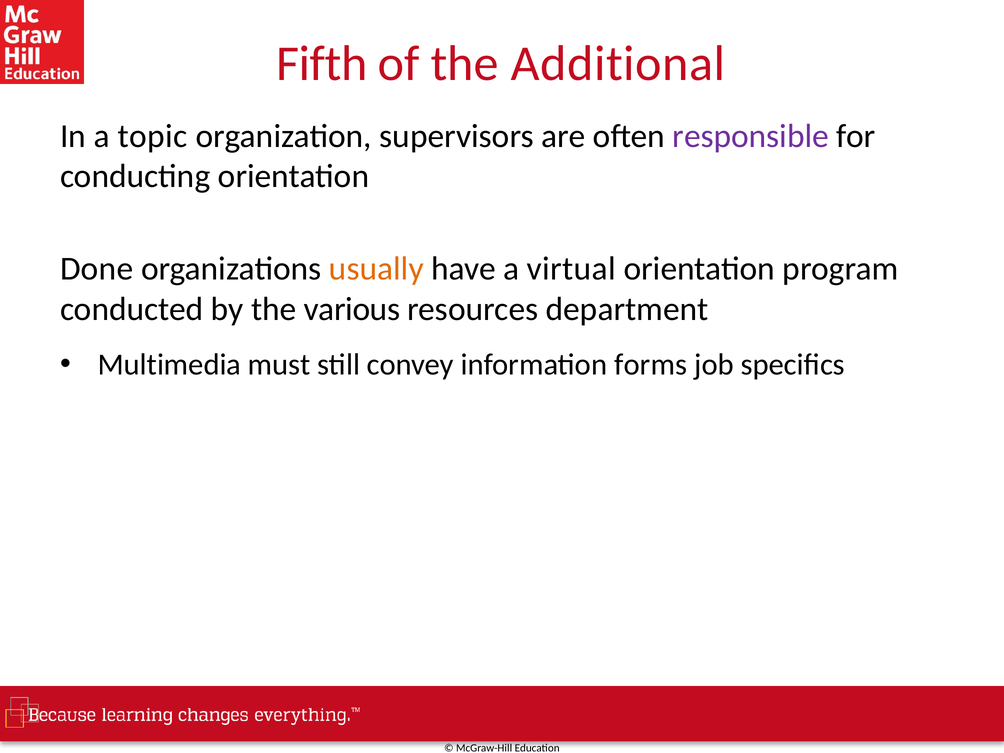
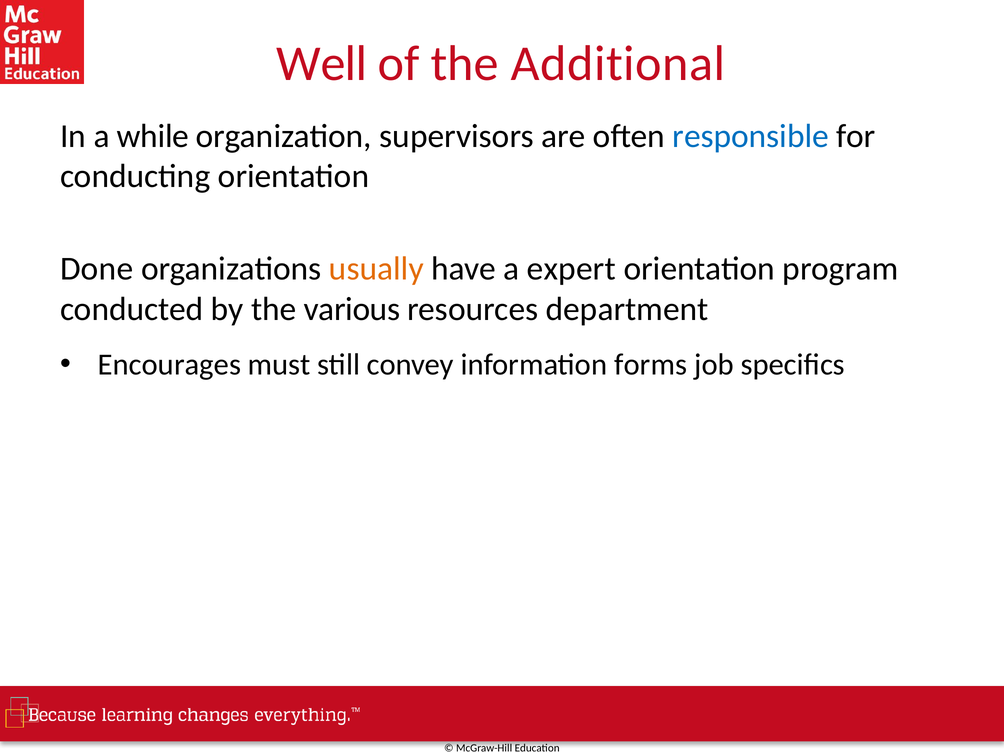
Fifth: Fifth -> Well (322, 64)
topic: topic -> while (153, 136)
responsible colour: purple -> blue (751, 136)
virtual: virtual -> expert (571, 269)
Multimedia: Multimedia -> Encourages (169, 365)
